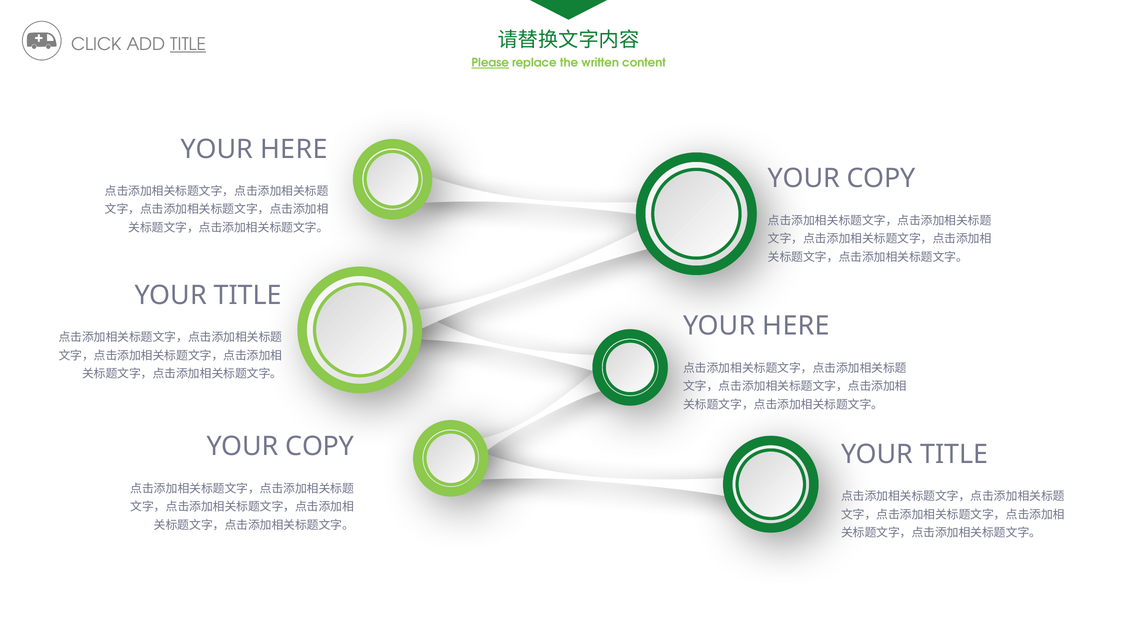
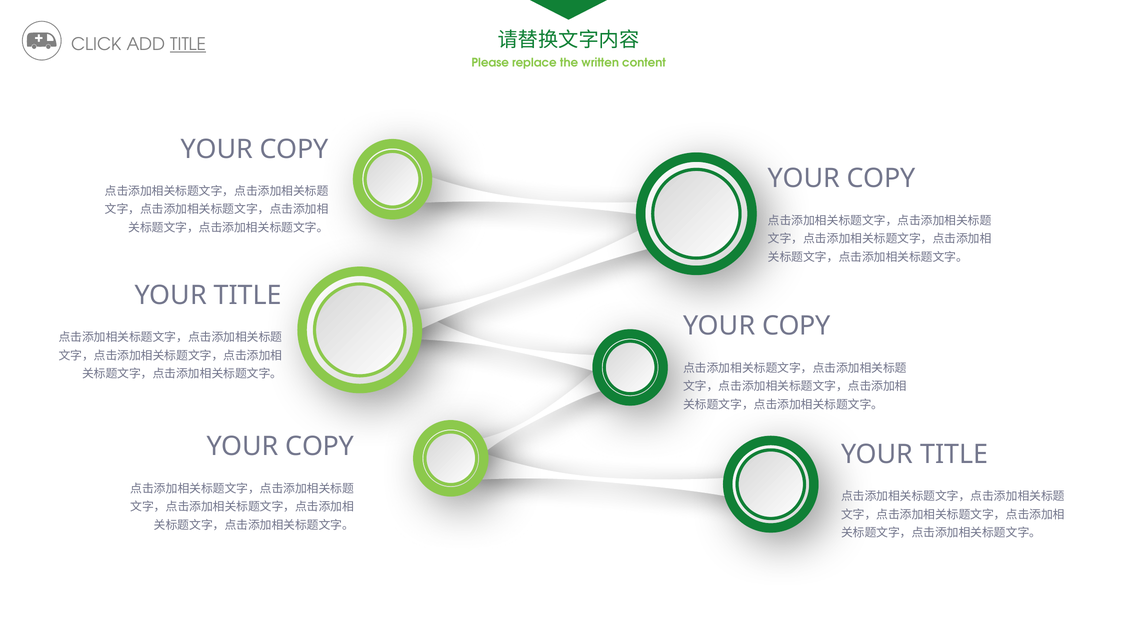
Please underline: present -> none (490, 63)
HERE: HERE -> COPY (294, 149)
HERE: HERE -> COPY (796, 326)
